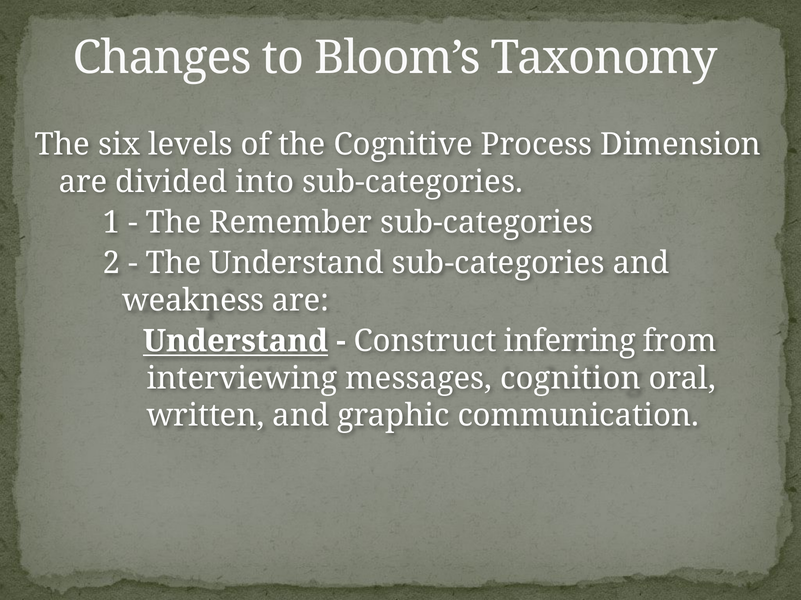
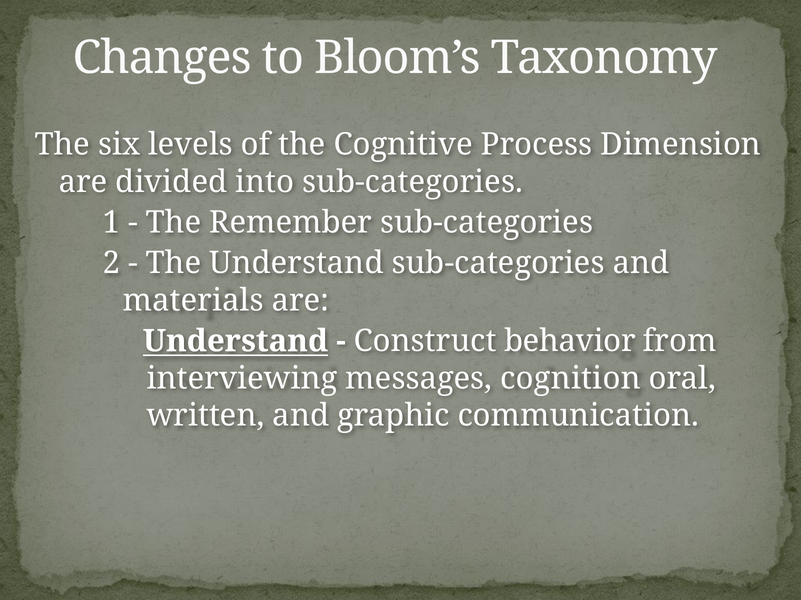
weakness: weakness -> materials (193, 301)
inferring: inferring -> behavior (570, 341)
